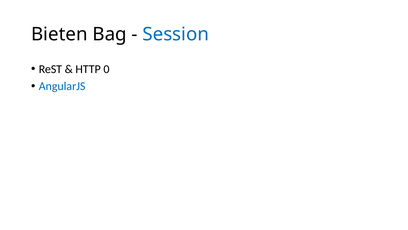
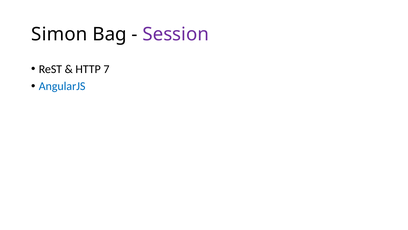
Bieten: Bieten -> Simon (59, 34)
Session colour: blue -> purple (176, 34)
0: 0 -> 7 (106, 69)
